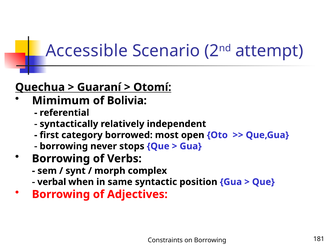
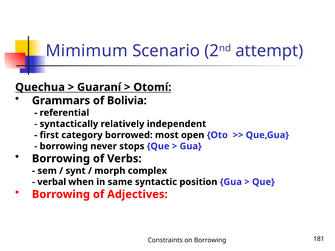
Accessible: Accessible -> Mimimum (87, 51)
Mimimum: Mimimum -> Grammars (61, 101)
